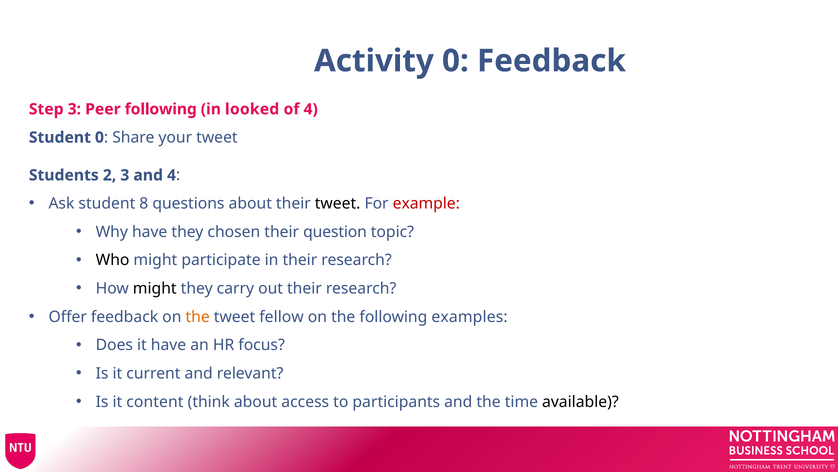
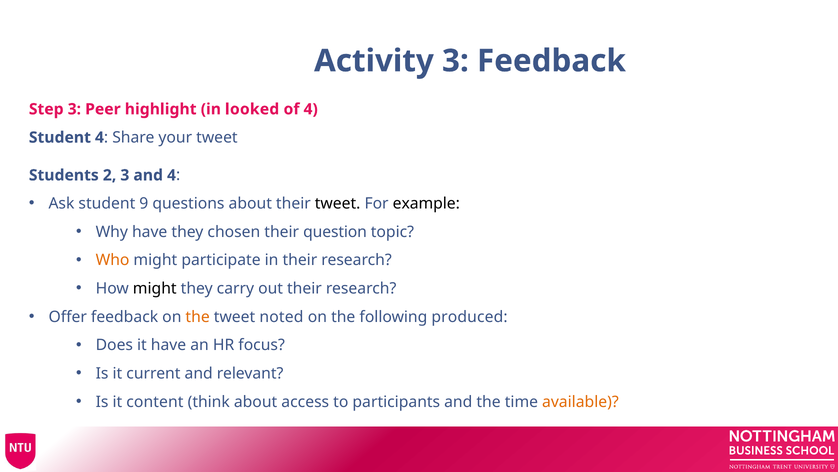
Activity 0: 0 -> 3 (455, 61)
Peer following: following -> highlight (161, 109)
Student 0: 0 -> 4 (99, 137)
8: 8 -> 9 (144, 203)
example colour: red -> black (426, 203)
Who colour: black -> orange (113, 260)
fellow: fellow -> noted (281, 316)
examples: examples -> produced (470, 316)
available colour: black -> orange (580, 401)
